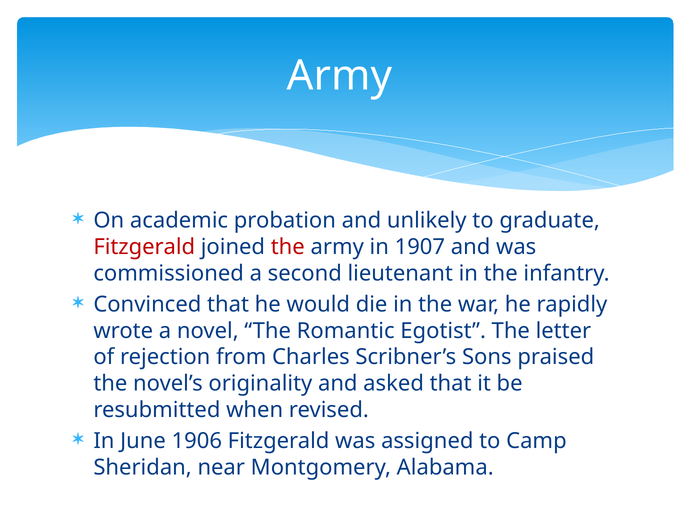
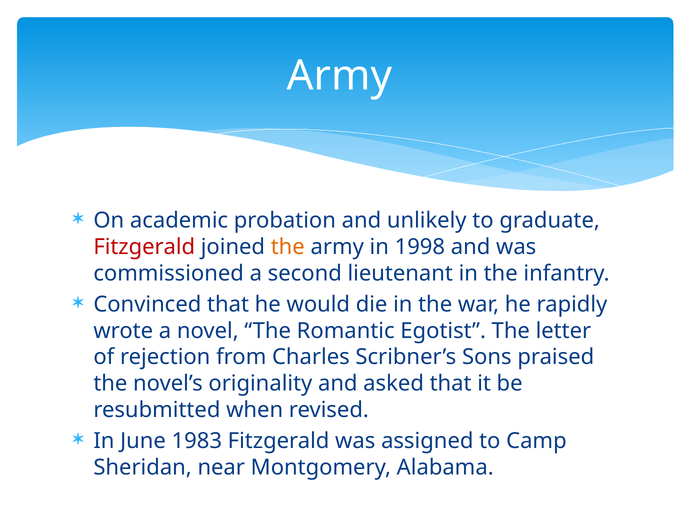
the colour: red -> orange (288, 247)
1907: 1907 -> 1998 (420, 247)
1906: 1906 -> 1983 (197, 441)
